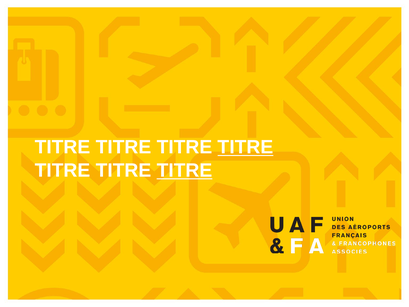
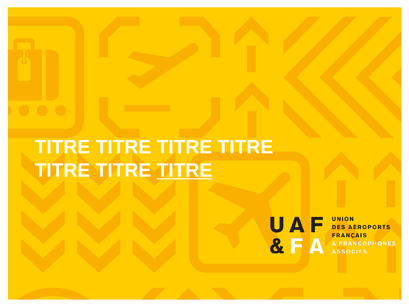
TITRE underline: present -> none (246, 147)
